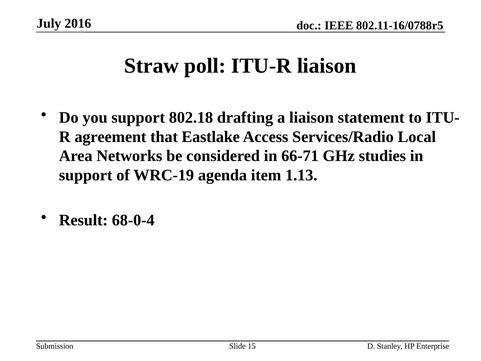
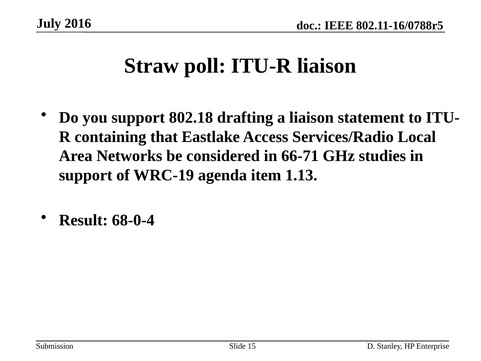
agreement: agreement -> containing (110, 137)
